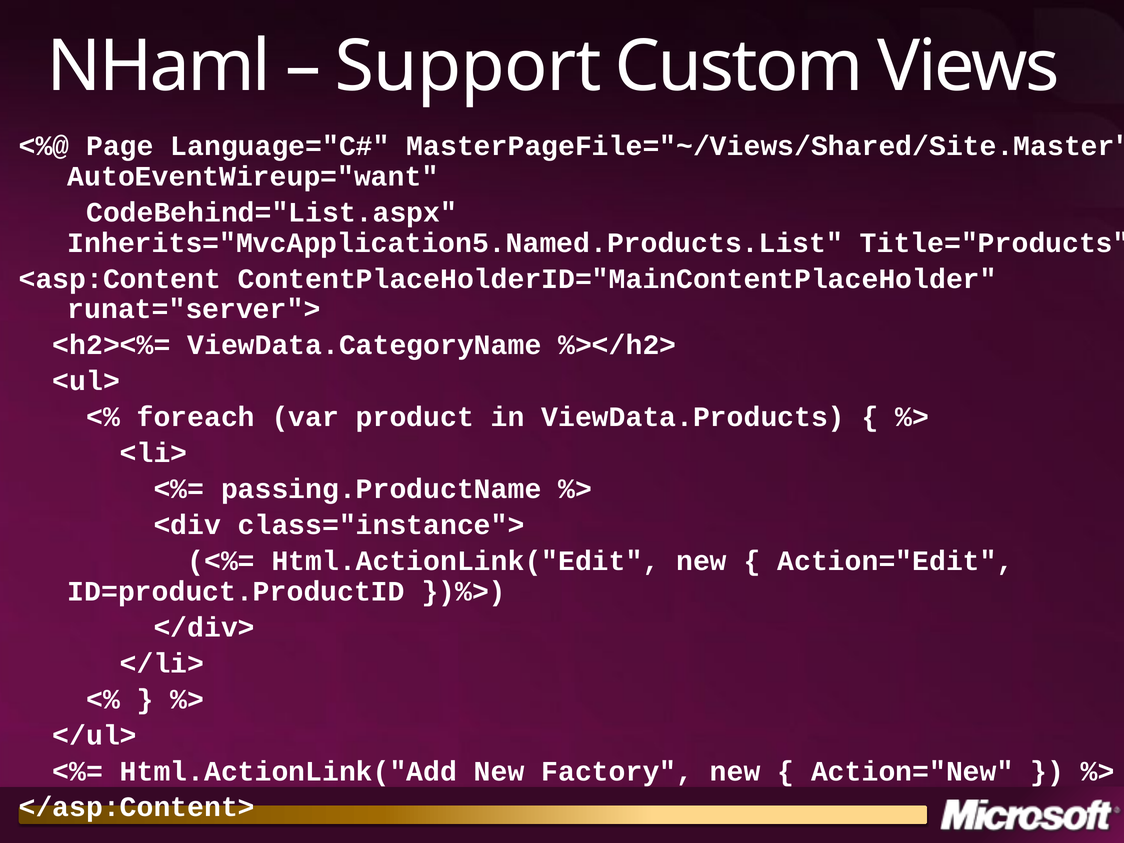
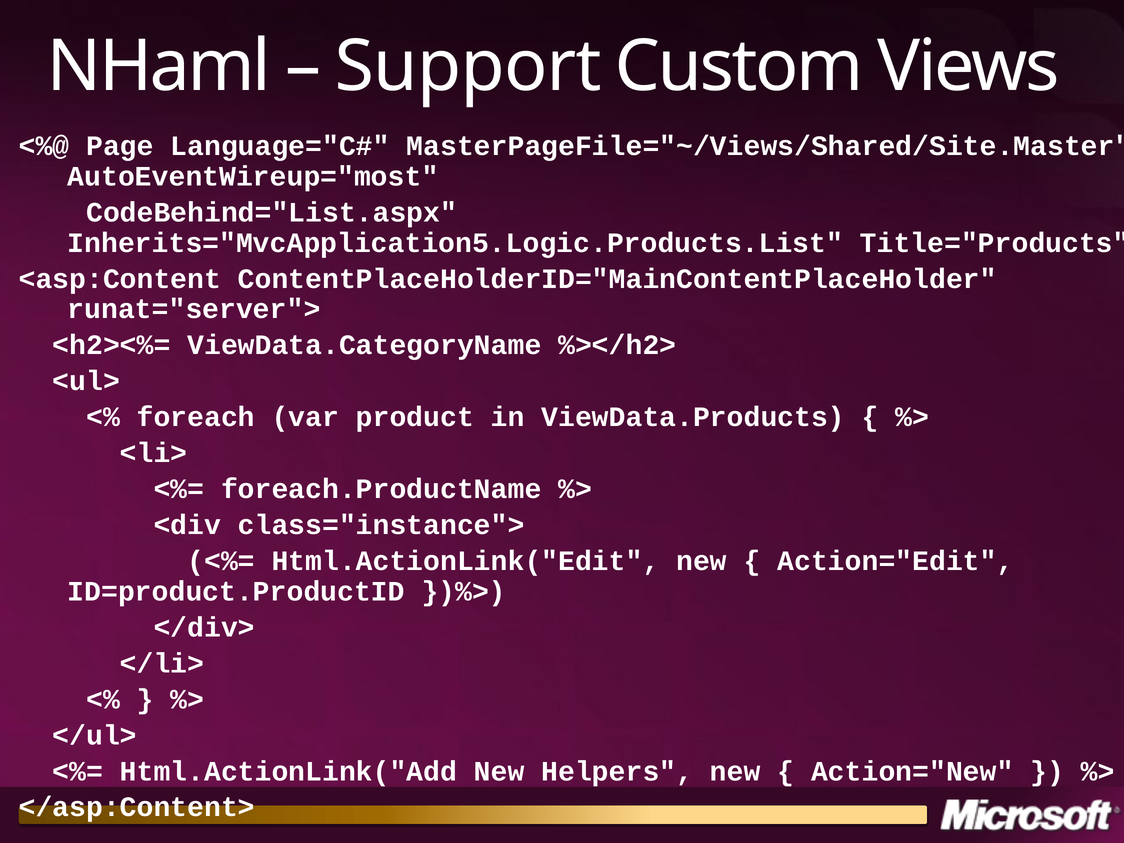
AutoEventWireup="want: AutoEventWireup="want -> AutoEventWireup="most (253, 176)
Inherits="MvcApplication5.Named.Products.List: Inherits="MvcApplication5.Named.Products.List -> Inherits="MvcApplication5.Logic.Products.List (455, 243)
passing.ProductName: passing.ProductName -> foreach.ProductName (381, 489)
Factory: Factory -> Helpers (617, 771)
